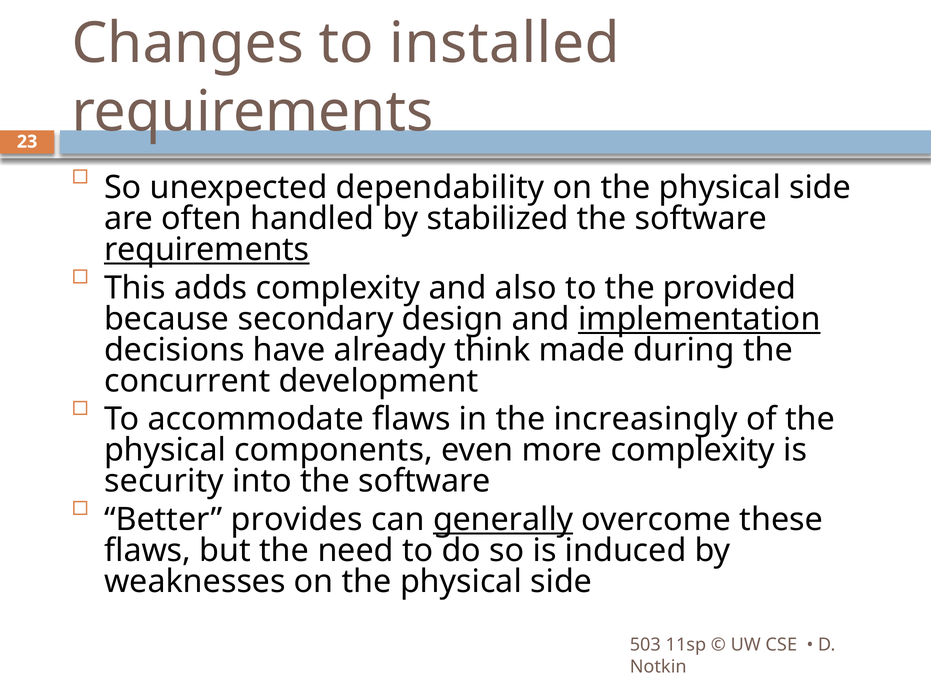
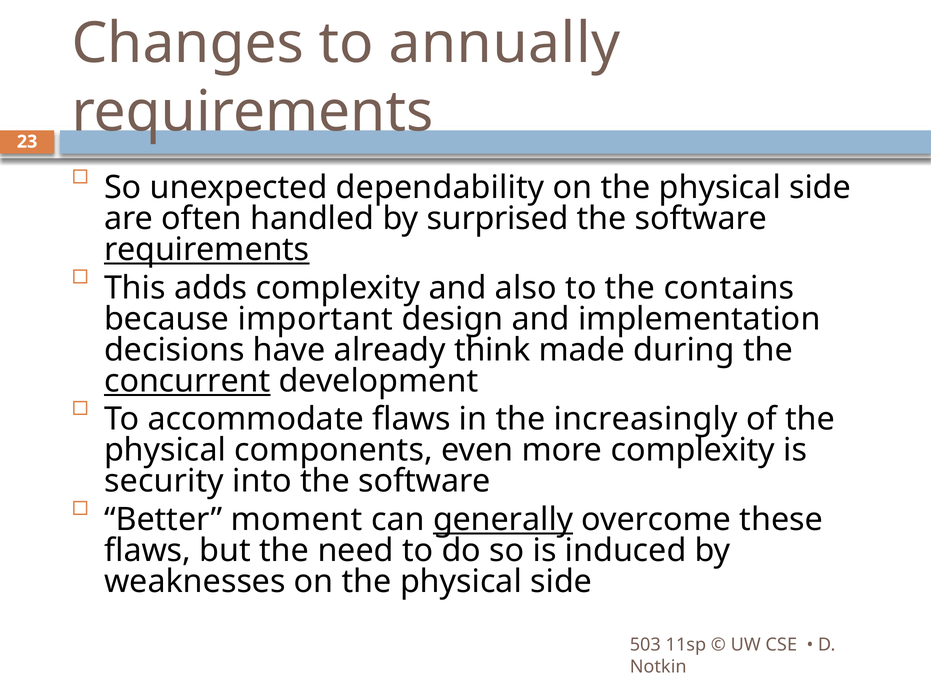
installed: installed -> annually (505, 44)
stabilized: stabilized -> surprised (498, 219)
provided: provided -> contains (729, 288)
secondary: secondary -> important (315, 319)
implementation underline: present -> none (699, 319)
concurrent underline: none -> present (187, 381)
provides: provides -> moment (297, 520)
